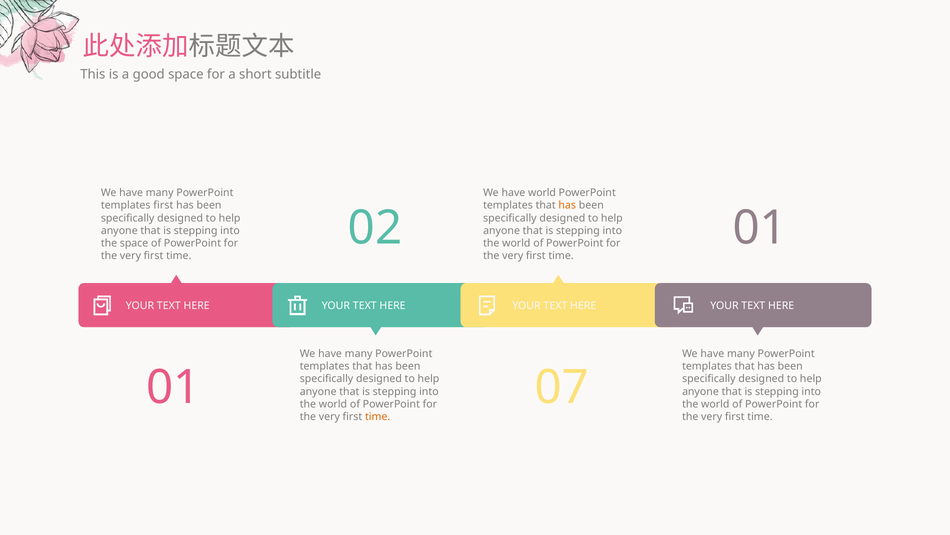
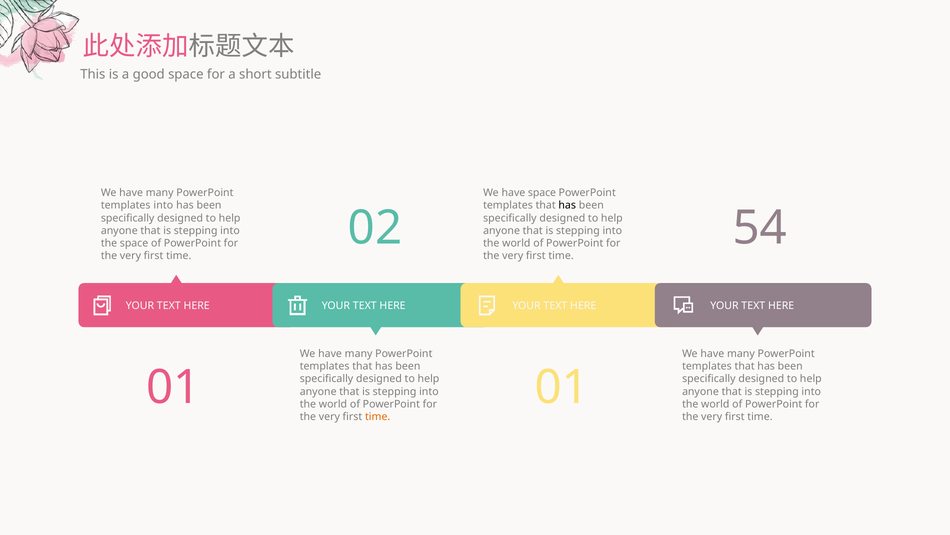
have world: world -> space (542, 193)
templates first: first -> into (163, 205)
has colour: orange -> black (567, 205)
02 01: 01 -> 54 (760, 228)
01 07: 07 -> 01 (562, 387)
